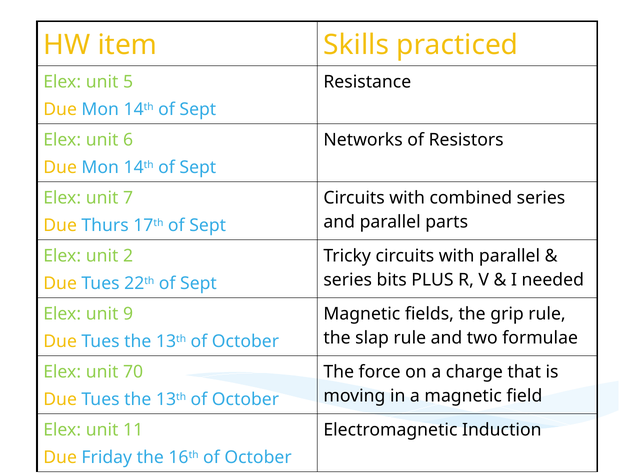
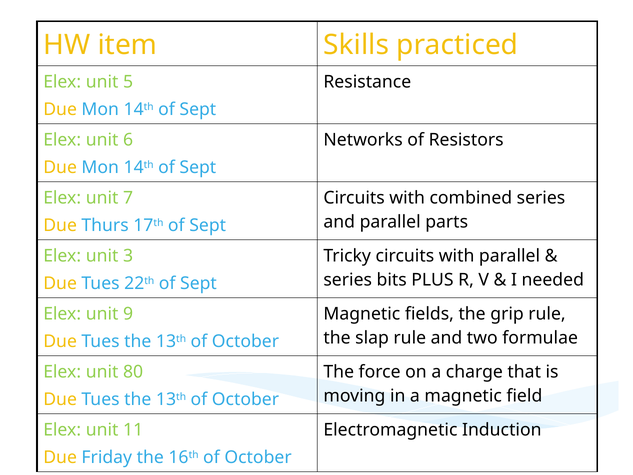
2: 2 -> 3 (128, 256)
70: 70 -> 80 (133, 372)
